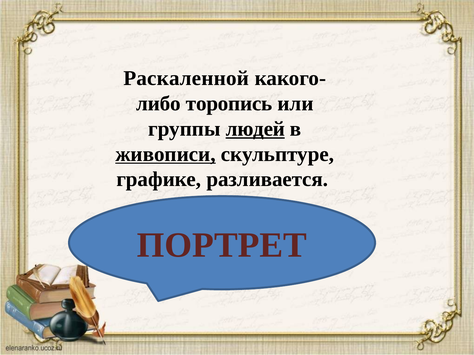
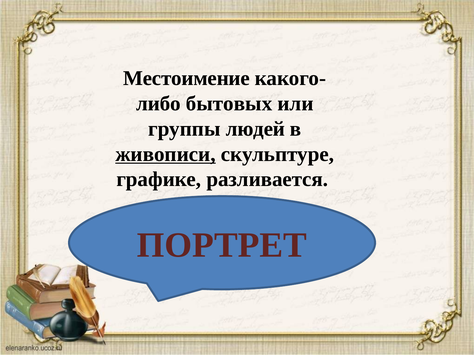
Раскаленной: Раскаленной -> Местоимение (187, 78)
торопись: торопись -> бытовых (229, 104)
людей underline: present -> none (255, 129)
